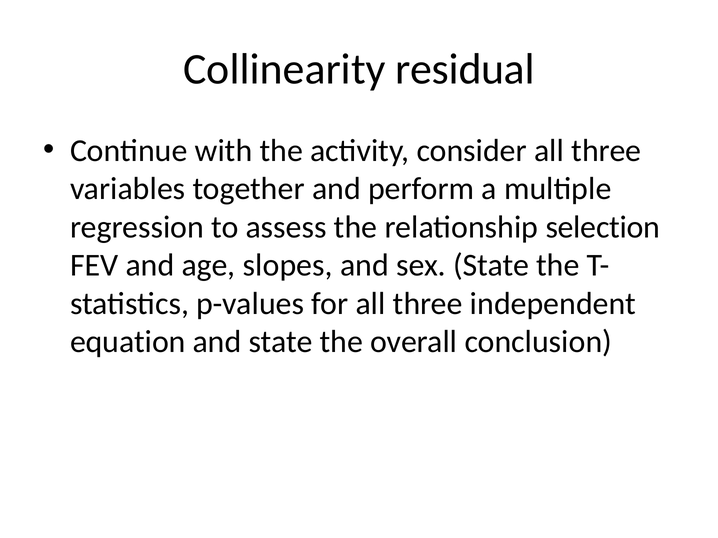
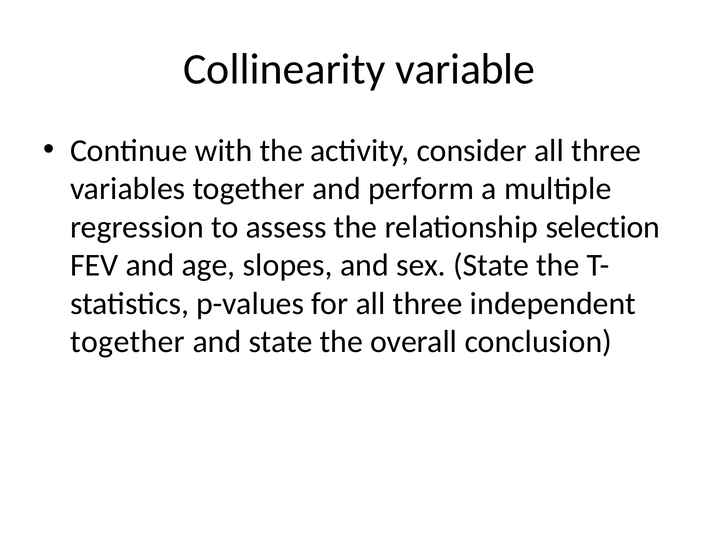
residual: residual -> variable (465, 70)
equation: equation -> together (128, 342)
